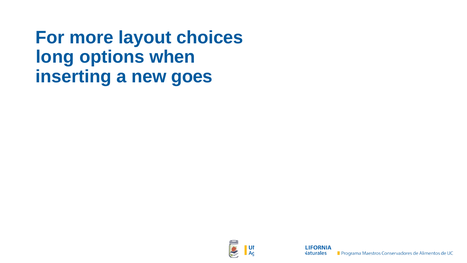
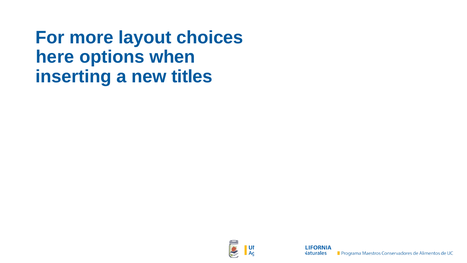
long: long -> here (55, 57)
goes: goes -> titles (192, 76)
